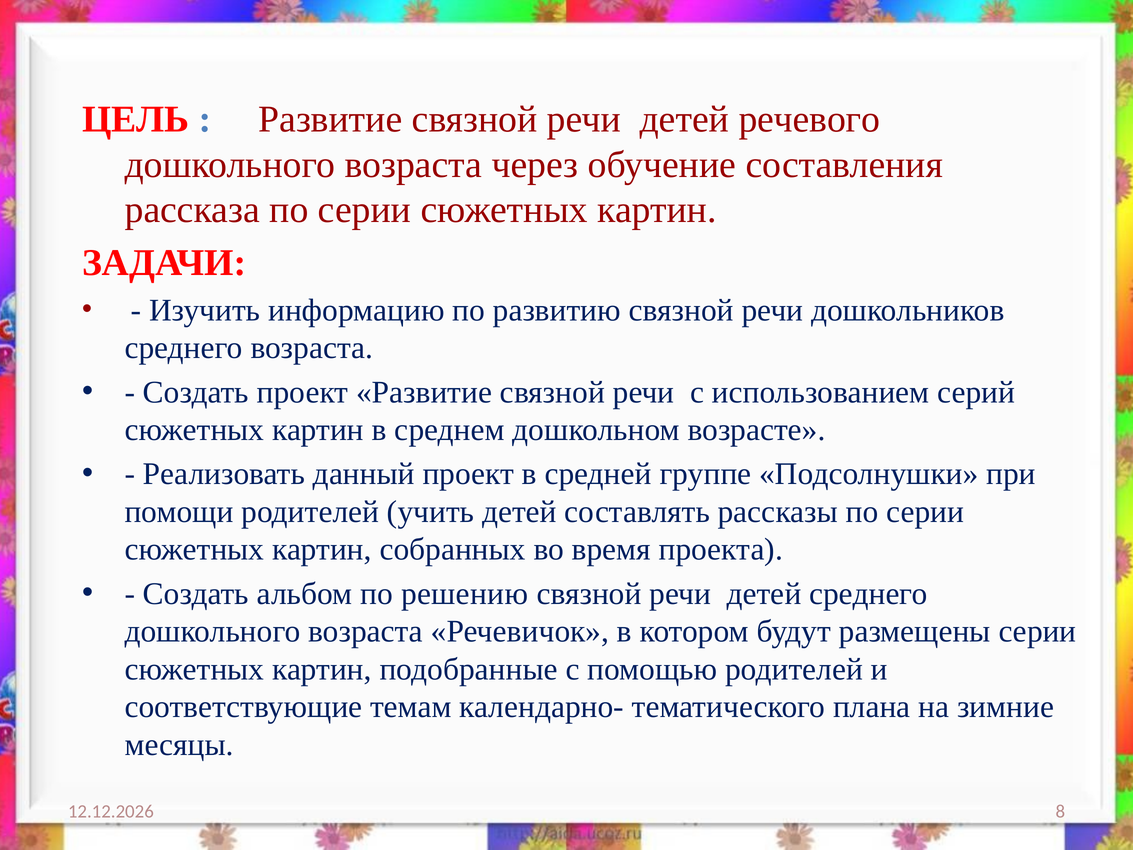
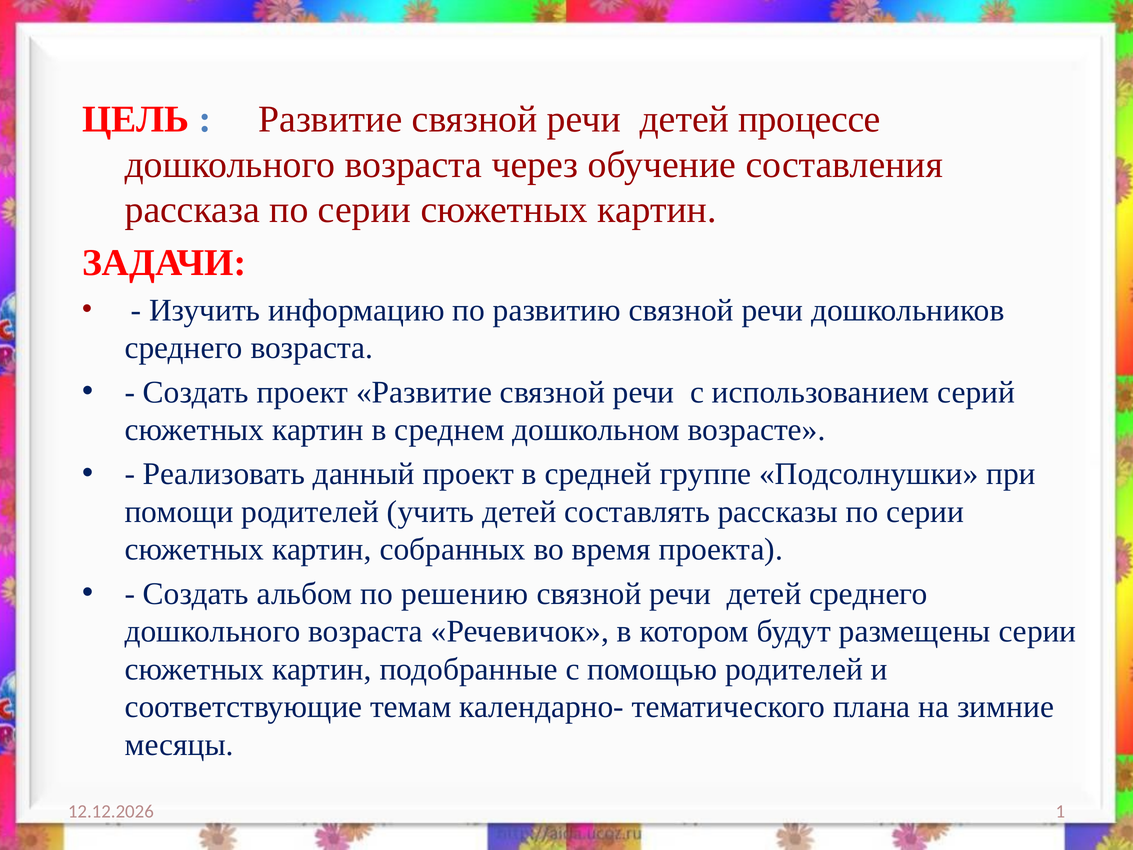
речевого: речевого -> процессе (809, 119)
8: 8 -> 1 (1060, 811)
